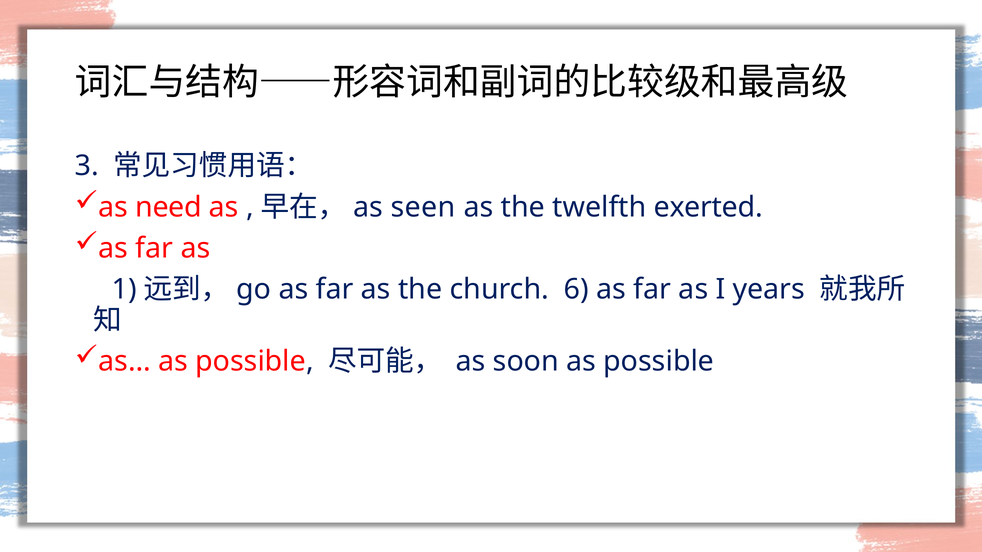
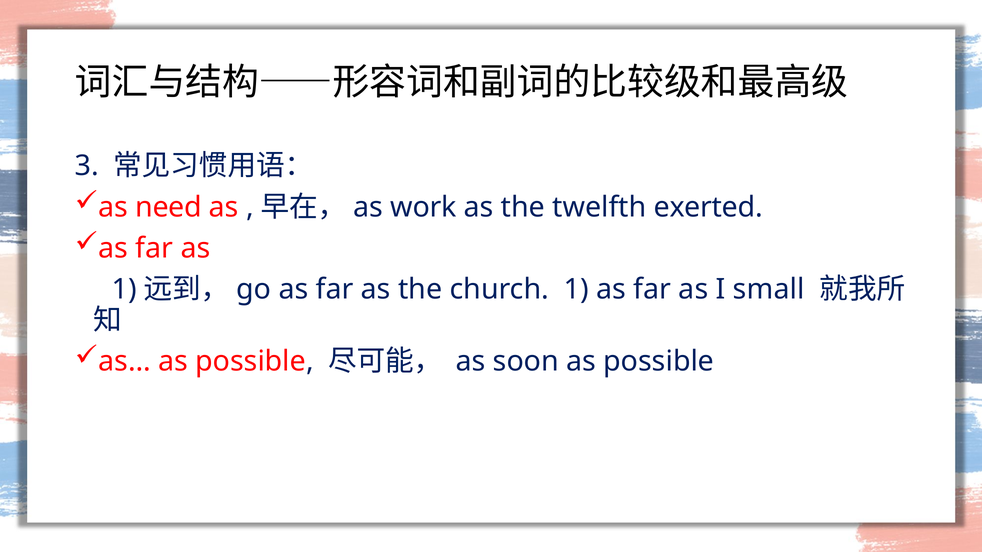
seen: seen -> work (423, 207)
church 6: 6 -> 1 (576, 290)
years: years -> small (769, 290)
